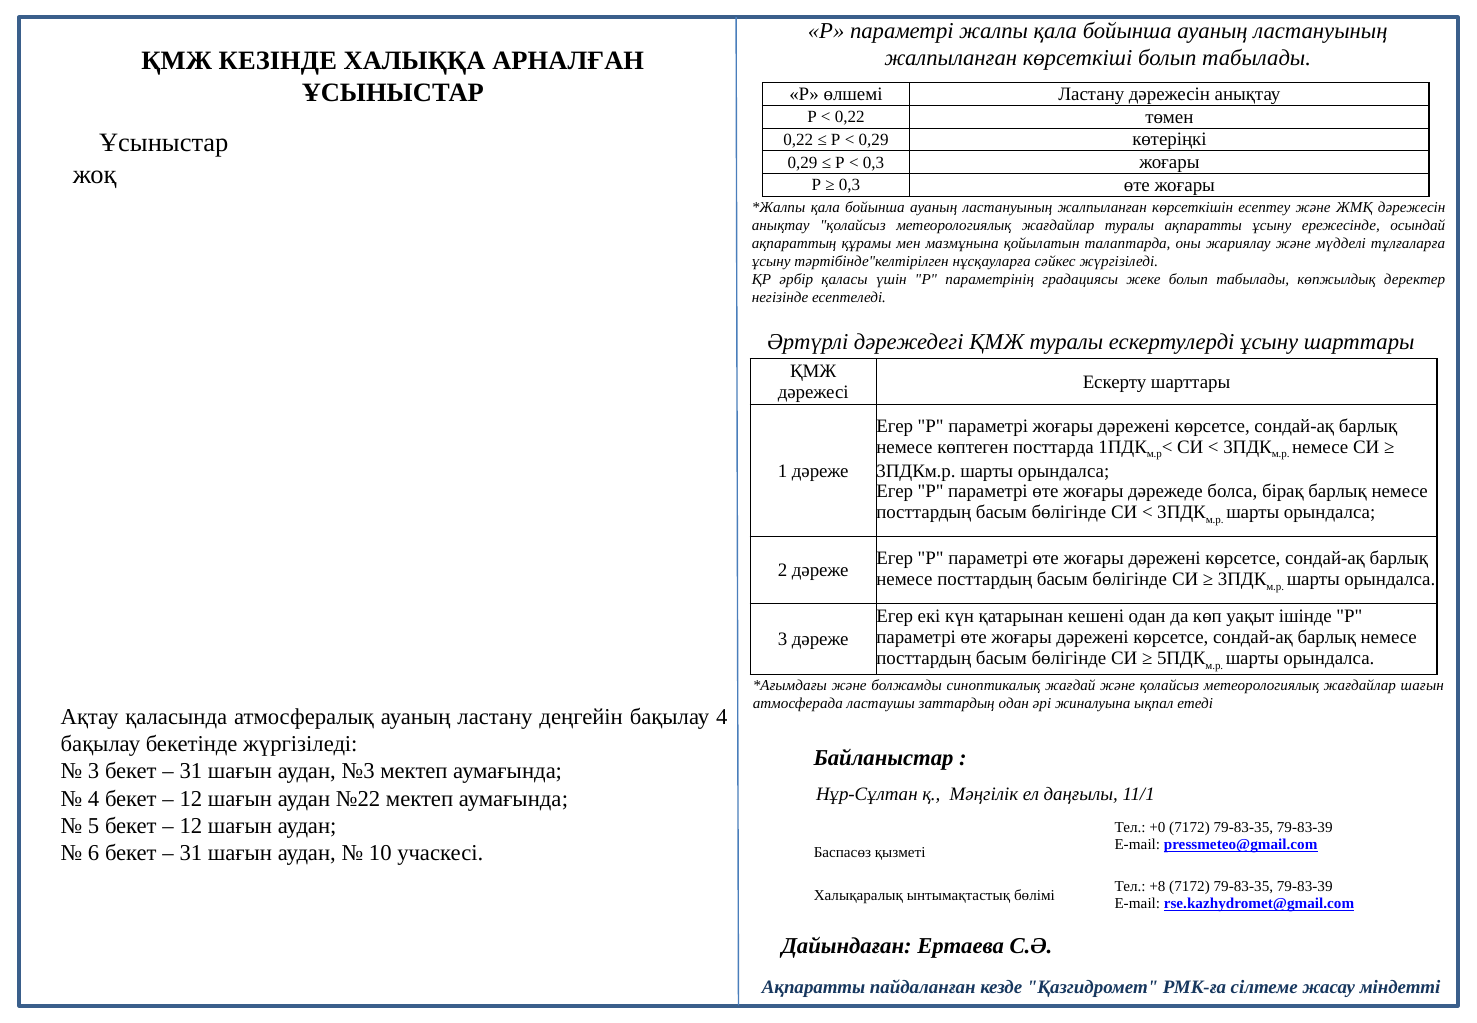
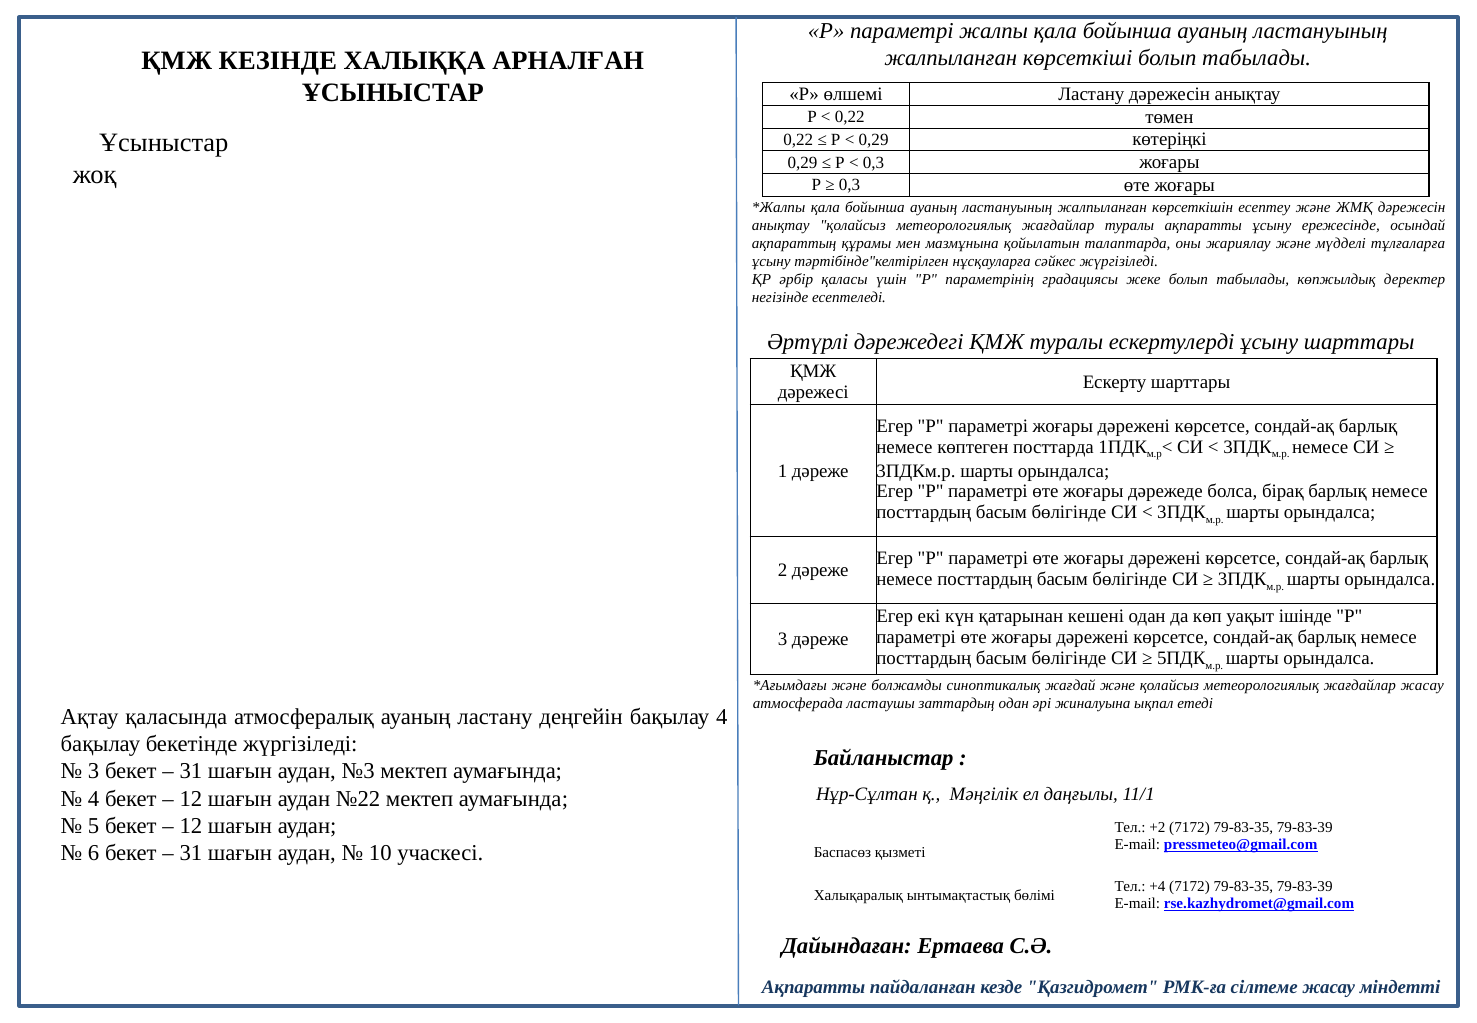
жағдайлар шағын: шағын -> жасау (1422, 685)
+0: +0 -> +2 (1157, 827)
+8: +8 -> +4 (1157, 886)
